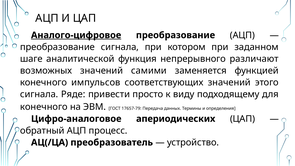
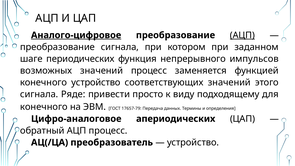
АЦП underline: none -> present (242, 35)
аналитической: аналитической -> периодических (80, 59)
различают: различают -> импульсов (254, 59)
значений самими: самими -> процесс (149, 71)
конечного импульсов: импульсов -> устройство (96, 82)
